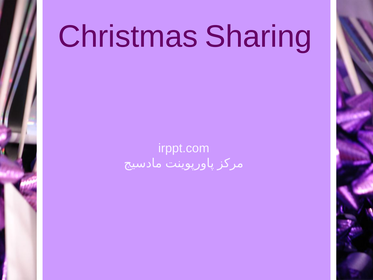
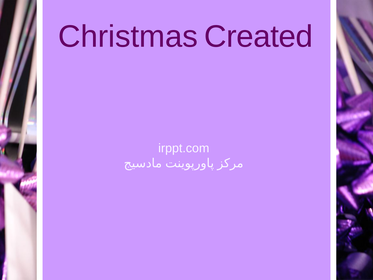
Sharing: Sharing -> Created (259, 37)
